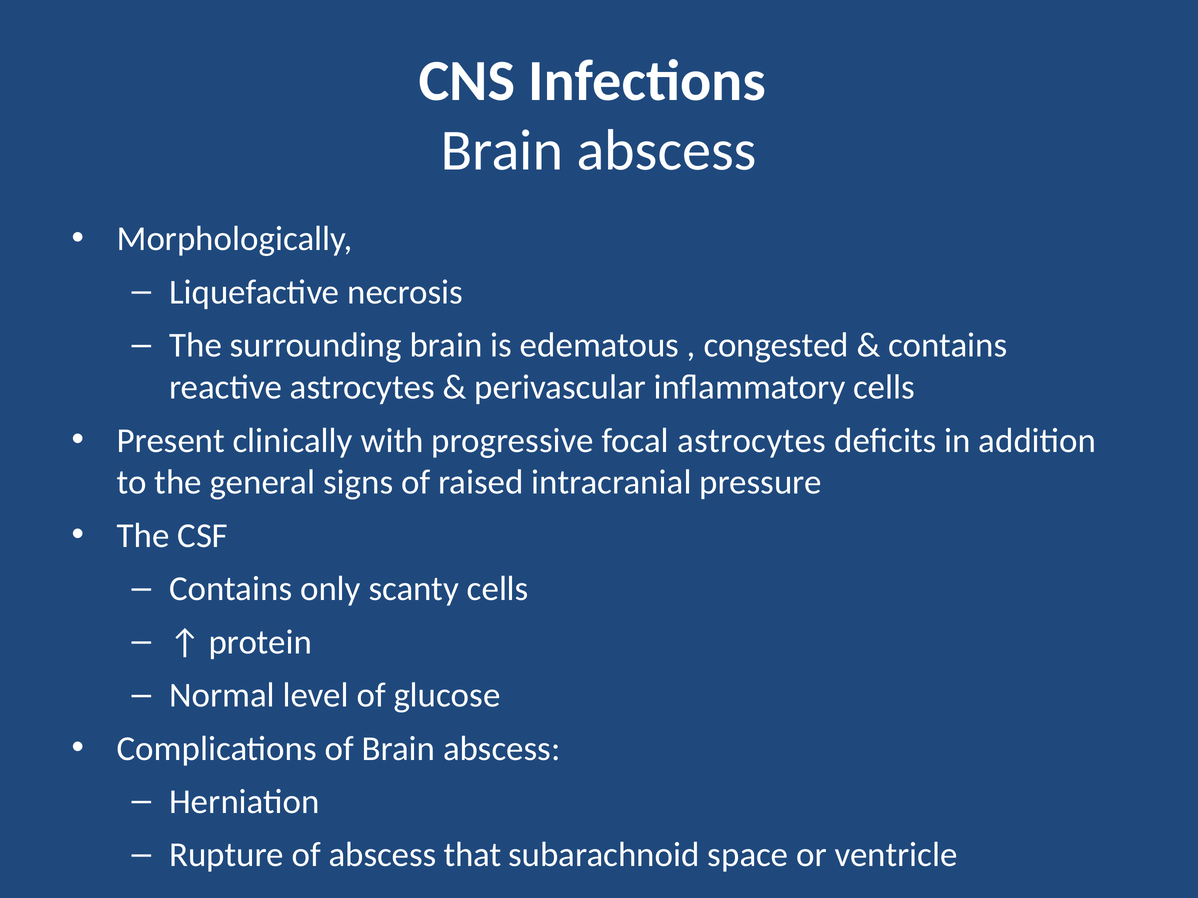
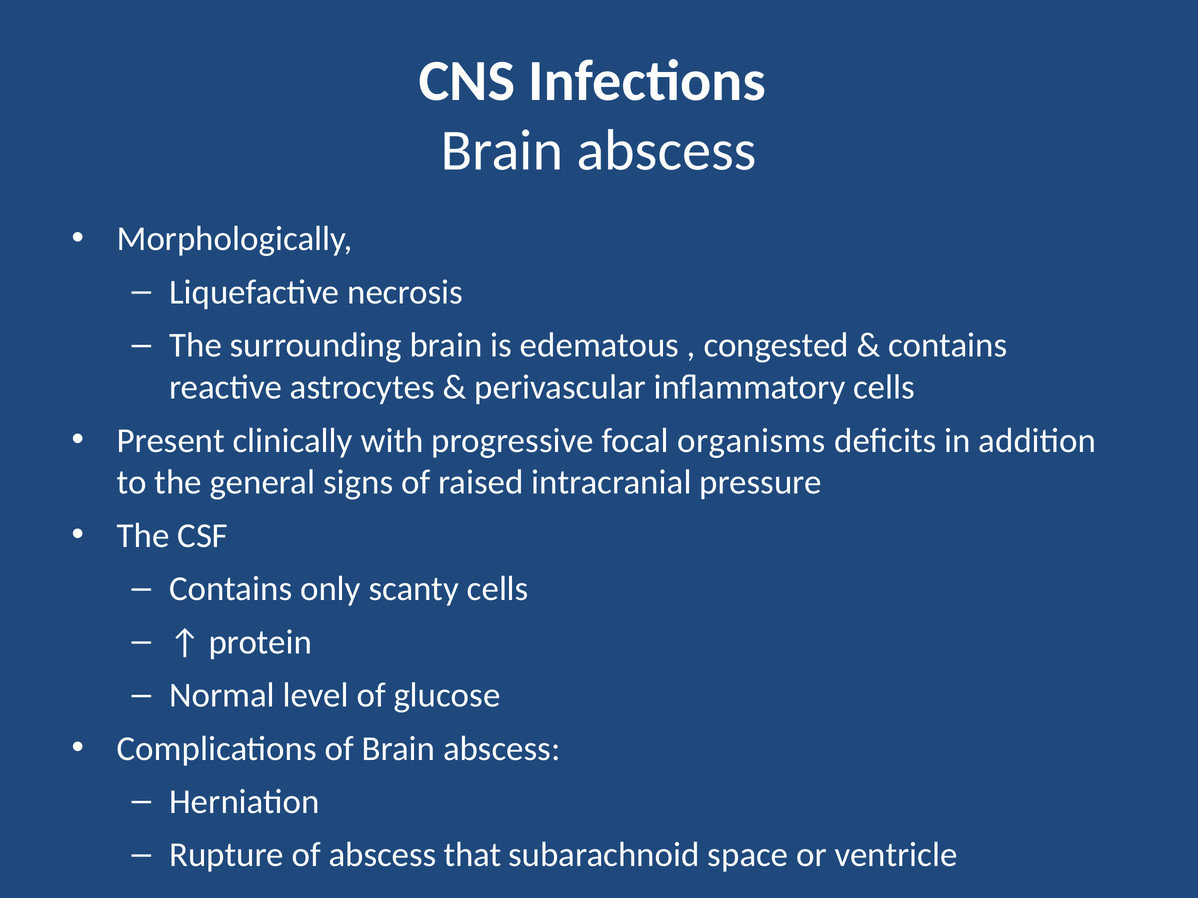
focal astrocytes: astrocytes -> organisms (752, 441)
